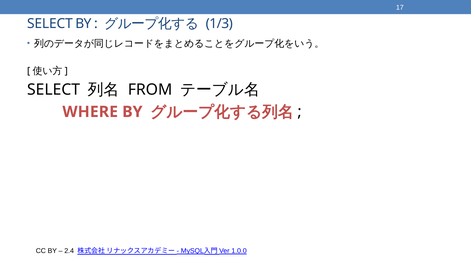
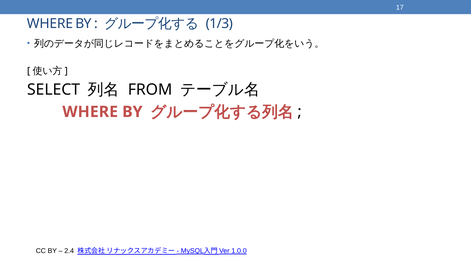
SELECT: SELECT -> WHERE (50, 24)
